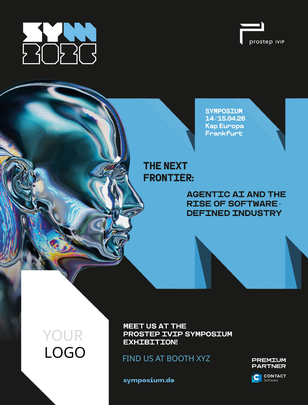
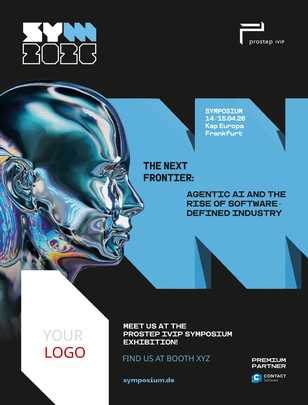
LOGO colour: black -> red (65, 353)
